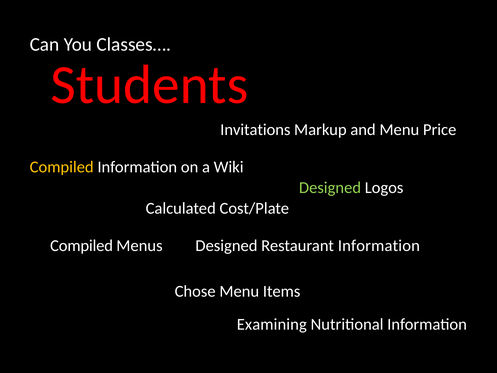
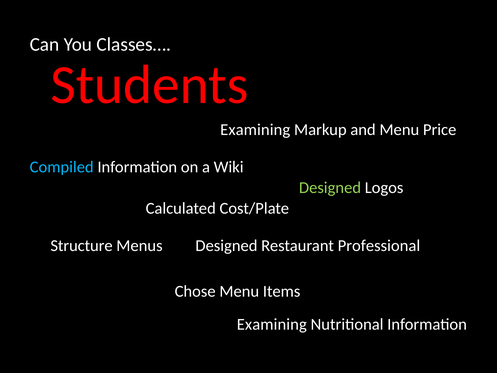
Invitations: Invitations -> Examining (255, 130)
Compiled colour: yellow -> light blue (62, 167)
Compiled: Compiled -> Structure (82, 245)
Restaurant Information: Information -> Professional (379, 245)
